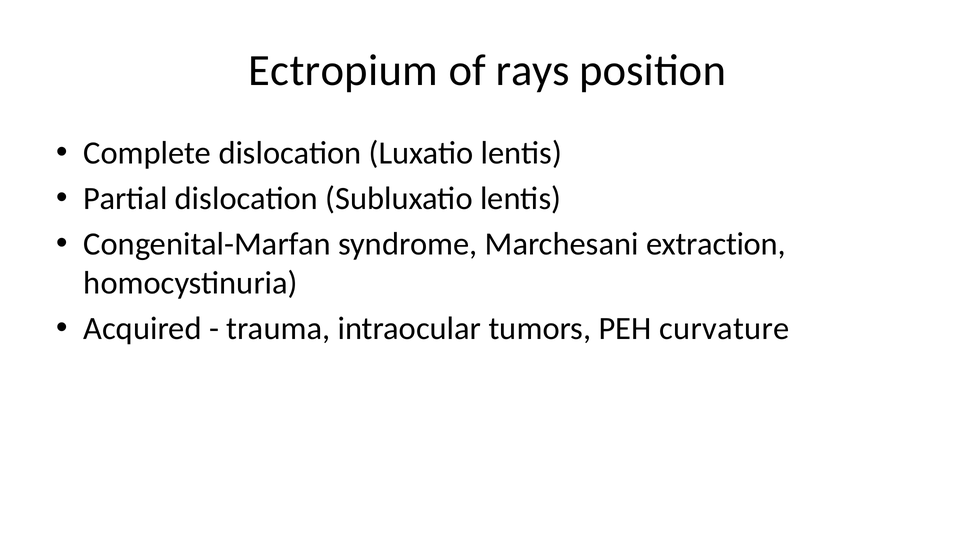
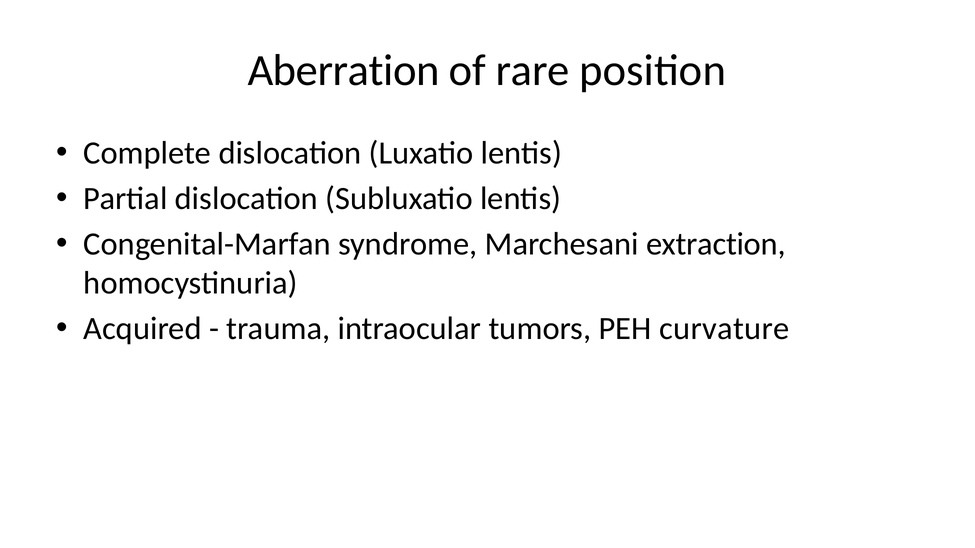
Ectropium: Ectropium -> Aberration (344, 71)
rays: rays -> rare (533, 71)
